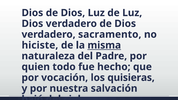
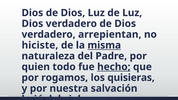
sacramento: sacramento -> arrepientan (110, 34)
hecho underline: none -> present (114, 67)
vocación: vocación -> rogamos (65, 78)
